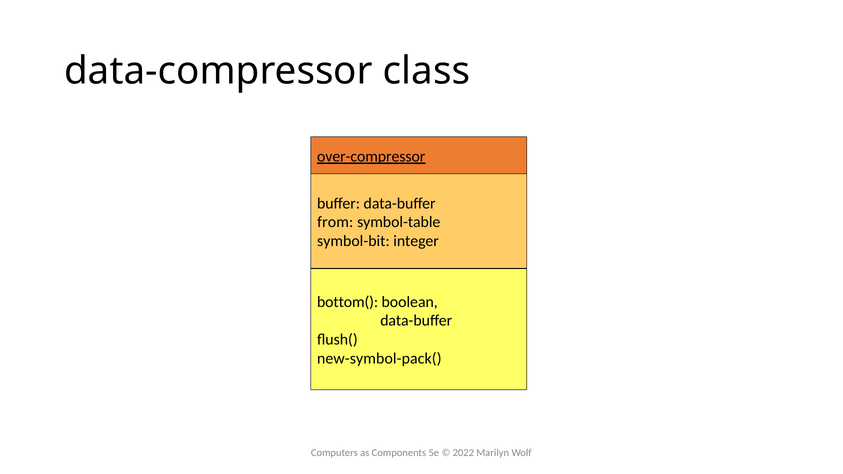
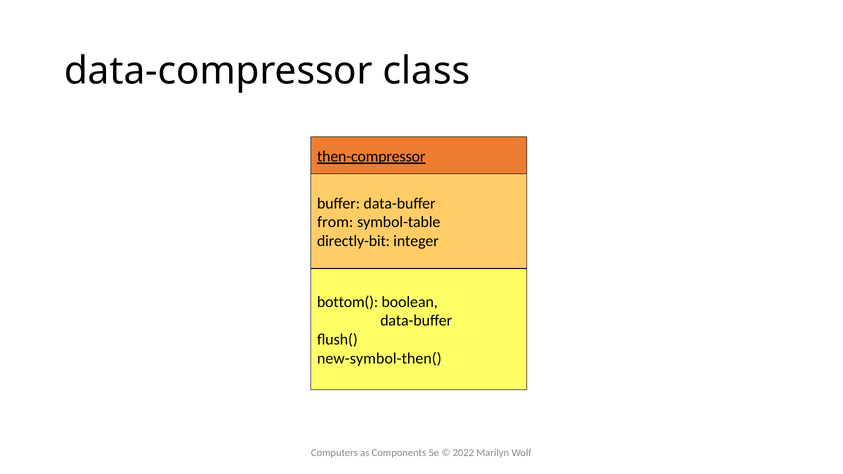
over-compressor: over-compressor -> then-compressor (371, 157)
symbol-bit: symbol-bit -> directly-bit (353, 241)
new-symbol-pack(: new-symbol-pack( -> new-symbol-then( (379, 359)
